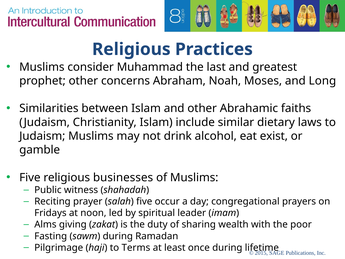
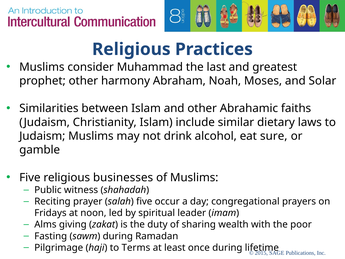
concerns: concerns -> harmony (126, 81)
Long: Long -> Solar (322, 81)
exist: exist -> sure (274, 136)
